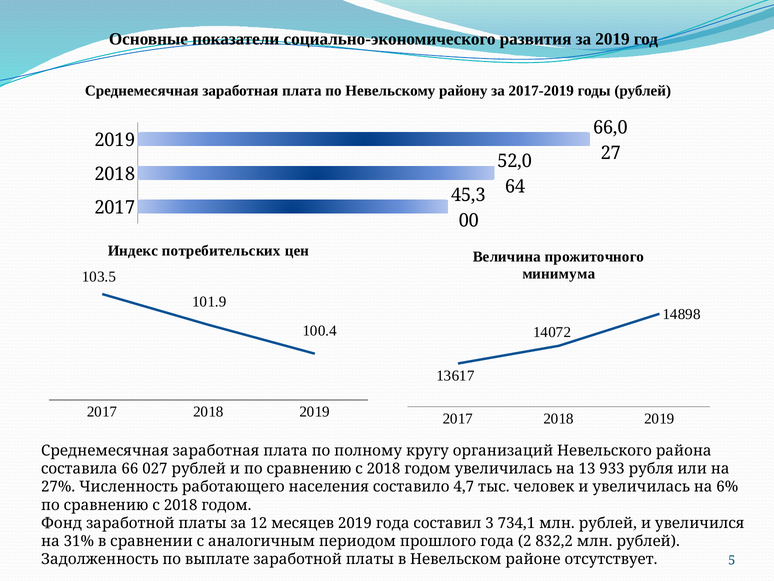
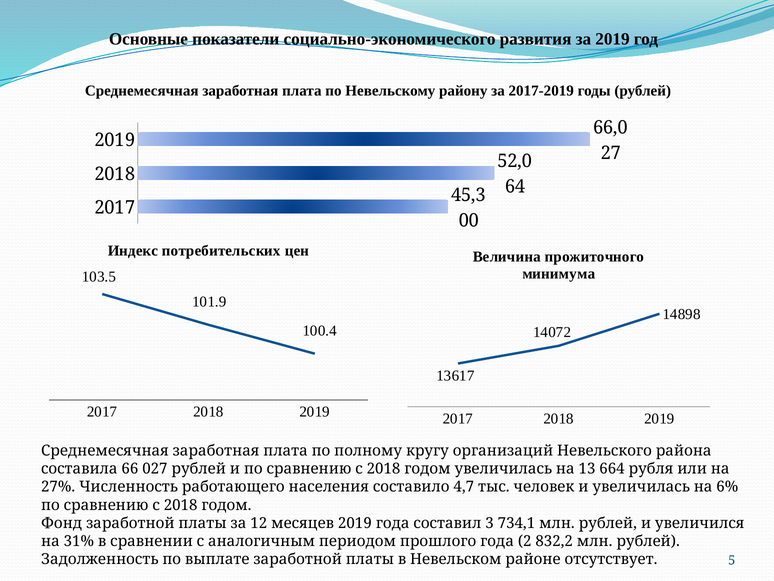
933: 933 -> 664 (612, 469)
